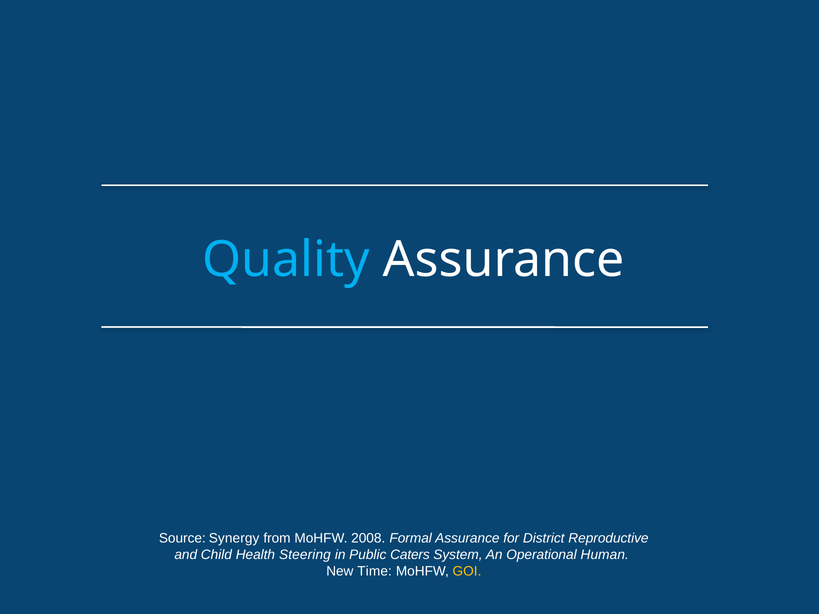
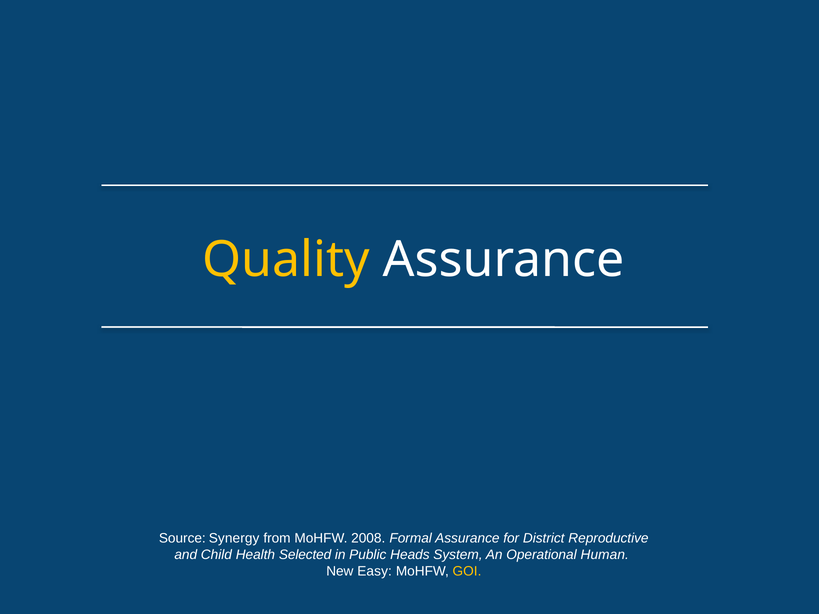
Quality colour: light blue -> yellow (286, 260)
Steering: Steering -> Selected (305, 555)
Caters: Caters -> Heads (410, 555)
Time: Time -> Easy (375, 571)
